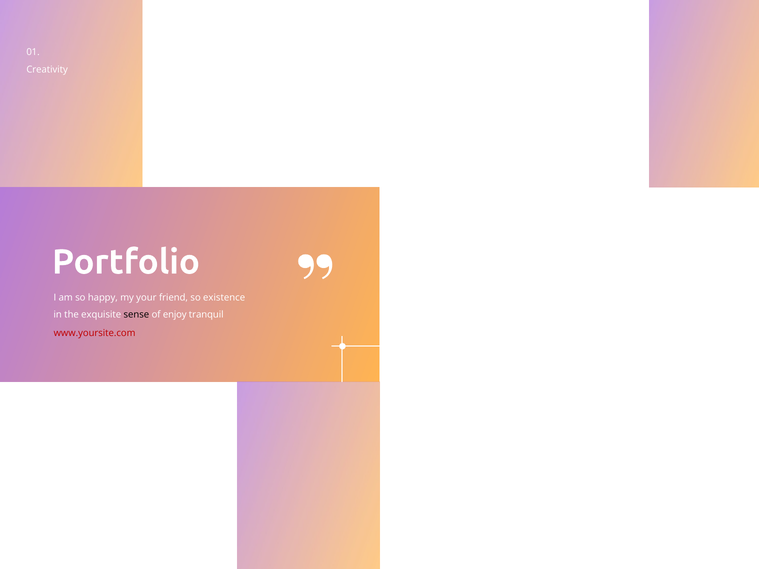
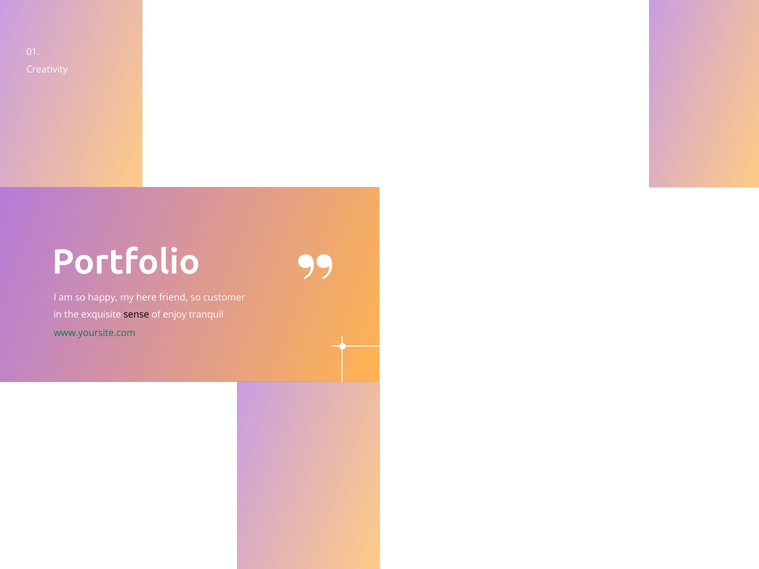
your: your -> here (146, 298)
existence: existence -> customer (224, 298)
www.yoursite.com colour: red -> green (95, 333)
